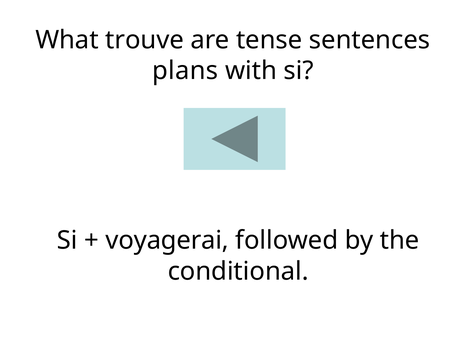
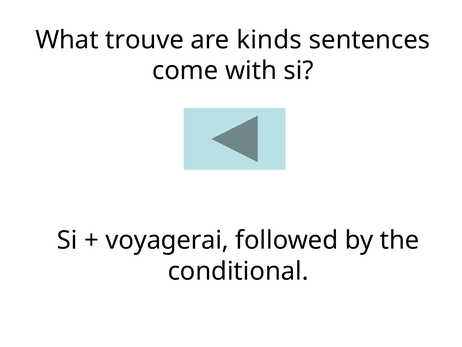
tense: tense -> kinds (269, 40)
plans: plans -> come (185, 71)
